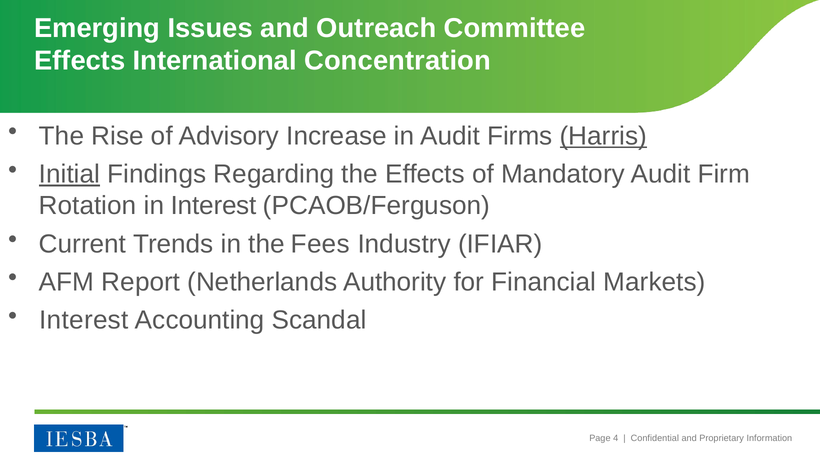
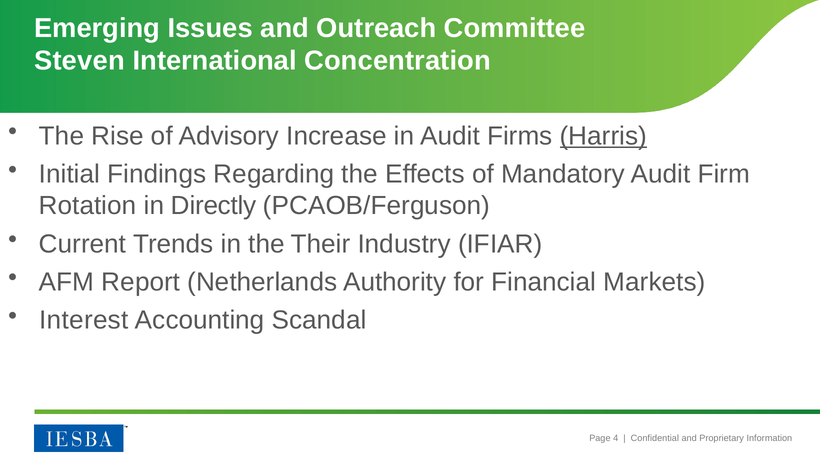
Effects: Effects -> Steven (80, 61)
Initial underline: present -> none (69, 174)
in Interest: Interest -> Directly (214, 206)
Fees: Fees -> Their (321, 244)
